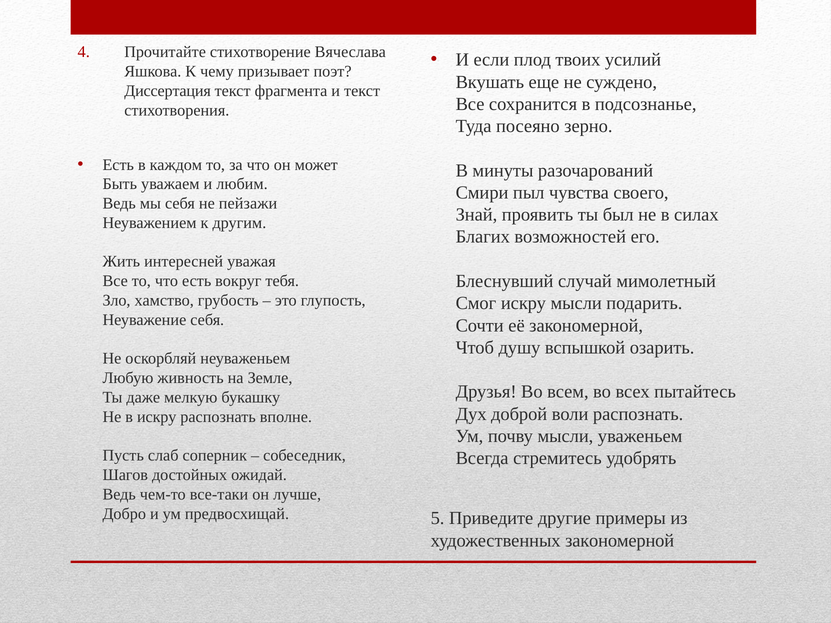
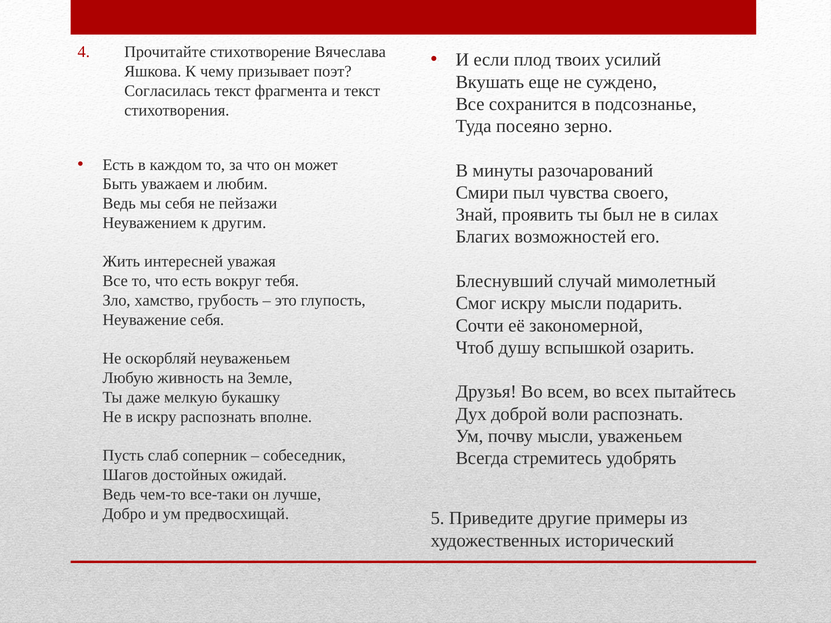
Диссертация: Диссертация -> Согласилась (167, 91)
художественных закономерной: закономерной -> исторический (620, 541)
